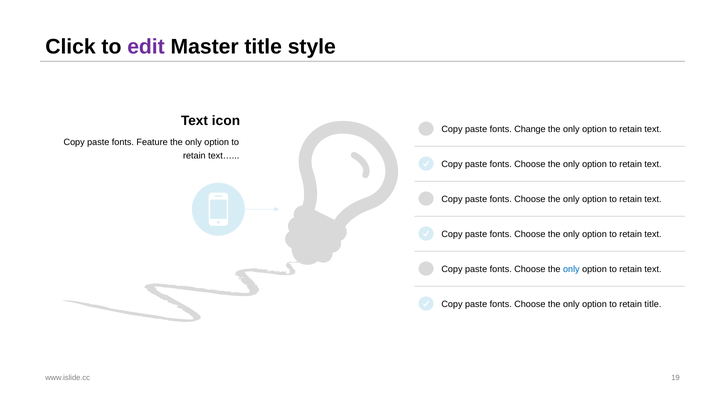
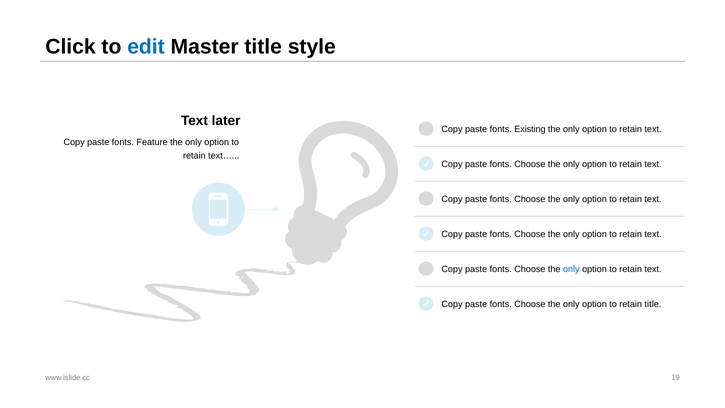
edit colour: purple -> blue (146, 47)
icon: icon -> later (226, 121)
Change: Change -> Existing (530, 129)
